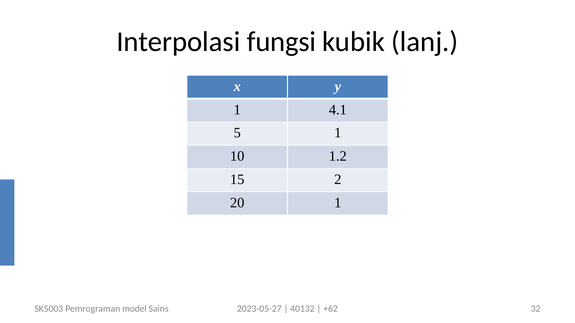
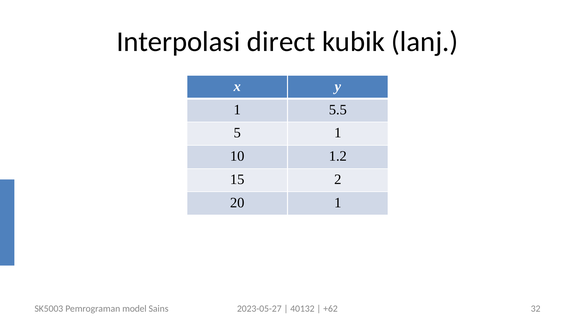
fungsi: fungsi -> direct (281, 42)
4.1: 4.1 -> 5.5 (338, 110)
